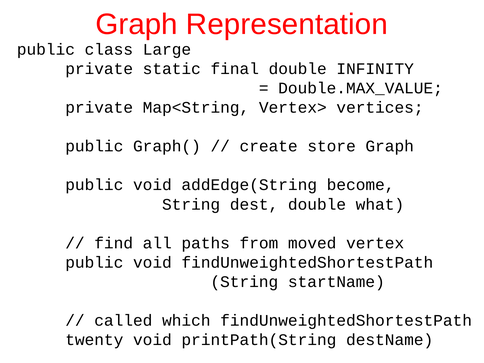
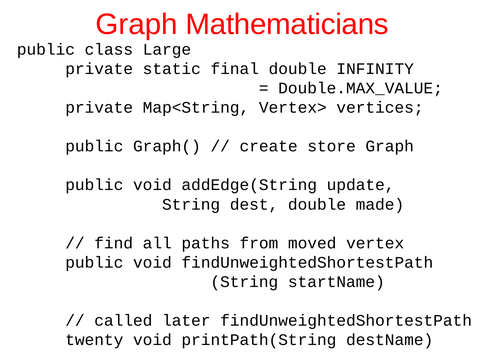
Representation: Representation -> Mathematicians (287, 24)
become: become -> update (361, 185)
what: what -> made (380, 204)
which: which -> later (186, 321)
